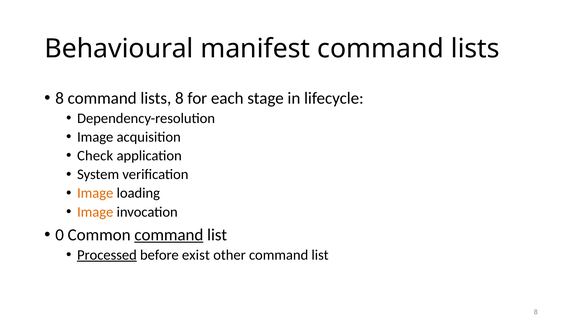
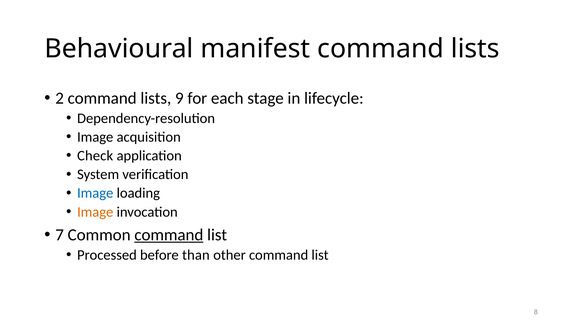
8: 8 -> 2 (60, 98)
lists 8: 8 -> 9 (179, 98)
Image colour: orange -> blue (95, 193)
0: 0 -> 7 (60, 235)
Processed underline: present -> none (107, 255)
exist: exist -> than (196, 255)
